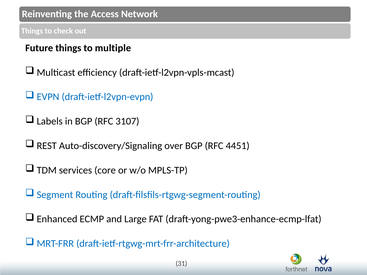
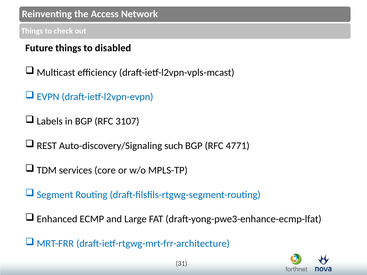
multiple: multiple -> disabled (113, 48)
over: over -> such (174, 146)
4451: 4451 -> 4771 (238, 146)
